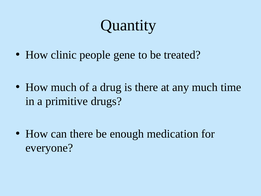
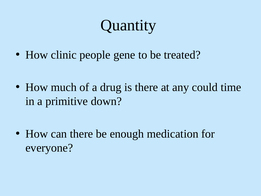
any much: much -> could (205, 87)
drugs: drugs -> down (106, 101)
